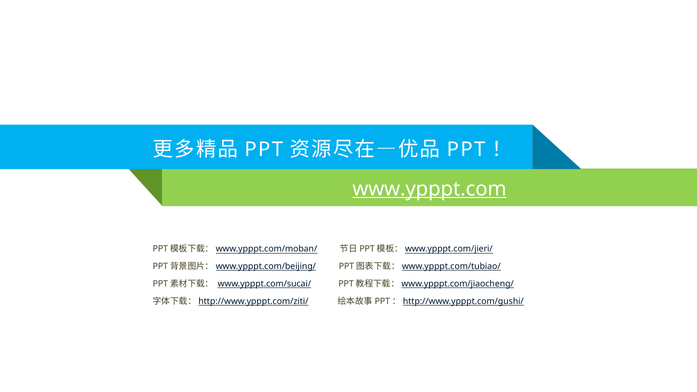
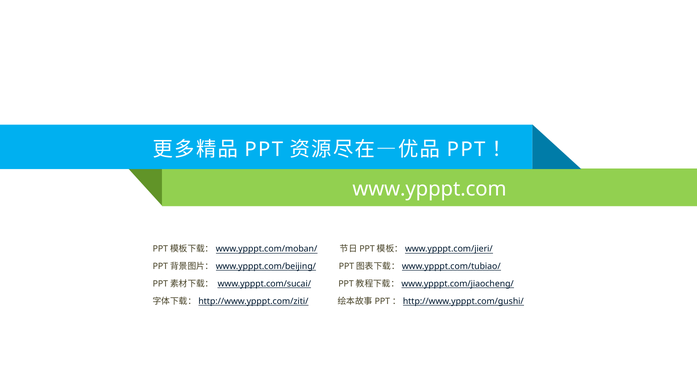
www.ypppt.com underline: present -> none (429, 189)
